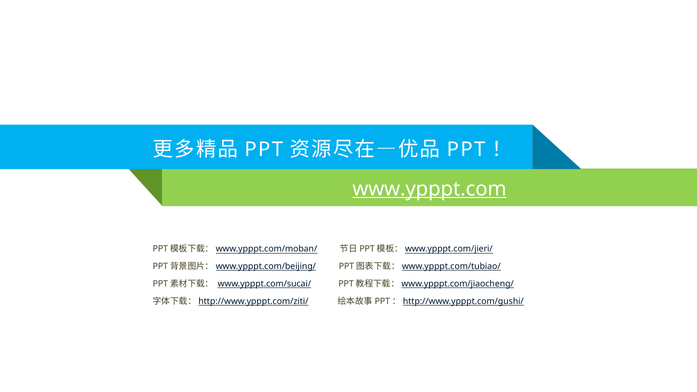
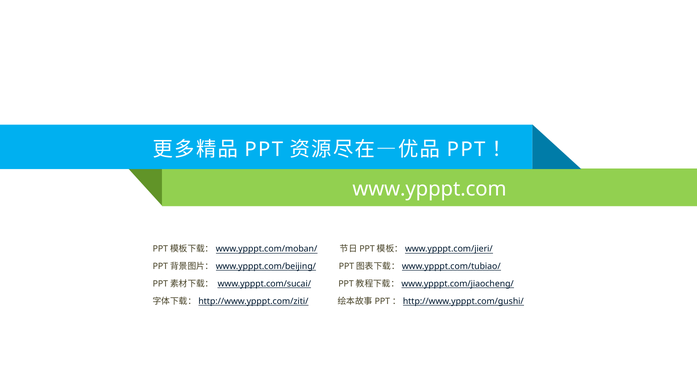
www.ypppt.com underline: present -> none (429, 189)
